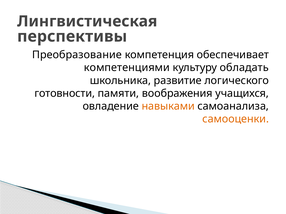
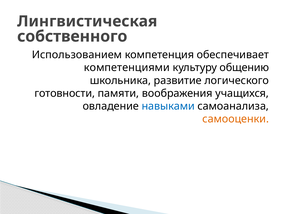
перспективы: перспективы -> собственного (72, 36)
Преобразование: Преобразование -> Использованием (77, 55)
обладать: обладать -> общению (244, 68)
навыками colour: orange -> blue (168, 106)
